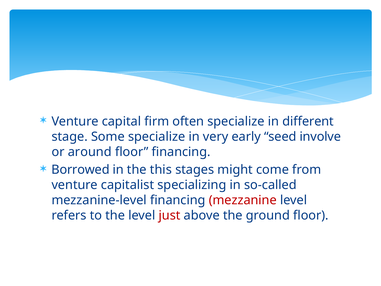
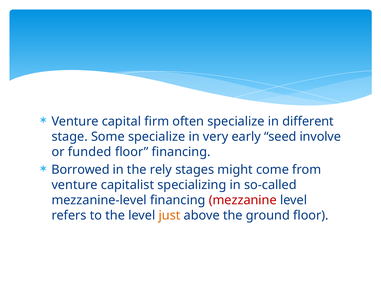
around: around -> funded (90, 152)
this: this -> rely (161, 170)
just colour: red -> orange (170, 215)
